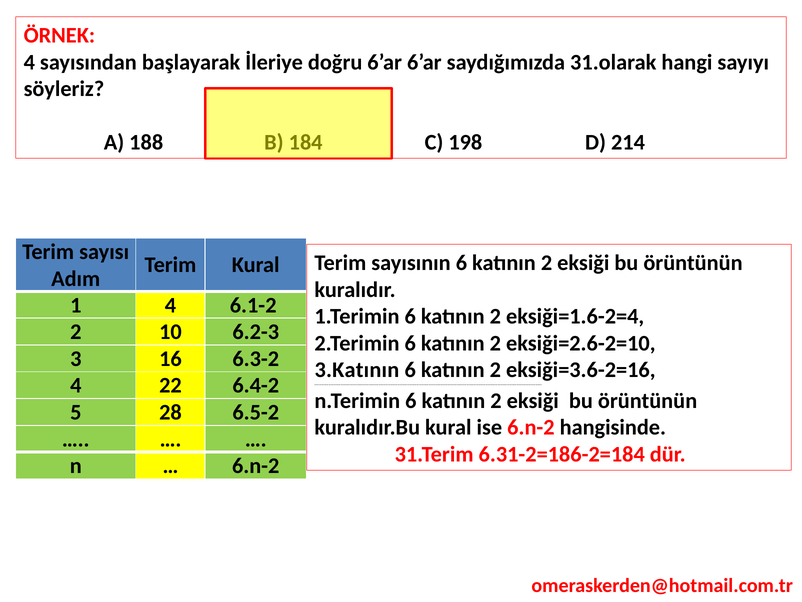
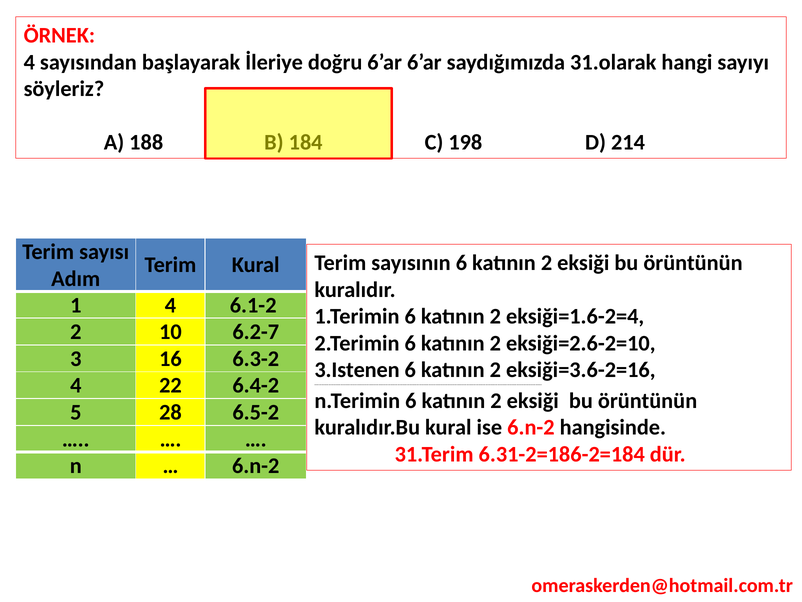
6.2-3: 6.2-3 -> 6.2-7 (256, 332)
3.Katının: 3.Katının -> 3.Istenen (357, 370)
